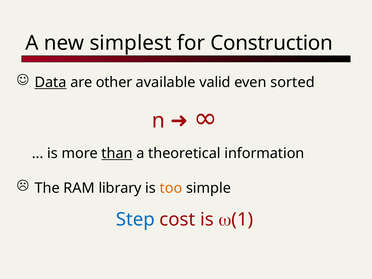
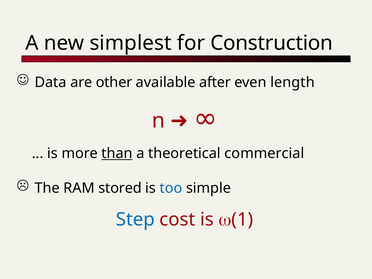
Data underline: present -> none (51, 82)
valid: valid -> after (215, 82)
sorted: sorted -> length (293, 82)
information: information -> commercial (264, 153)
library: library -> stored (120, 188)
too colour: orange -> blue (171, 188)
